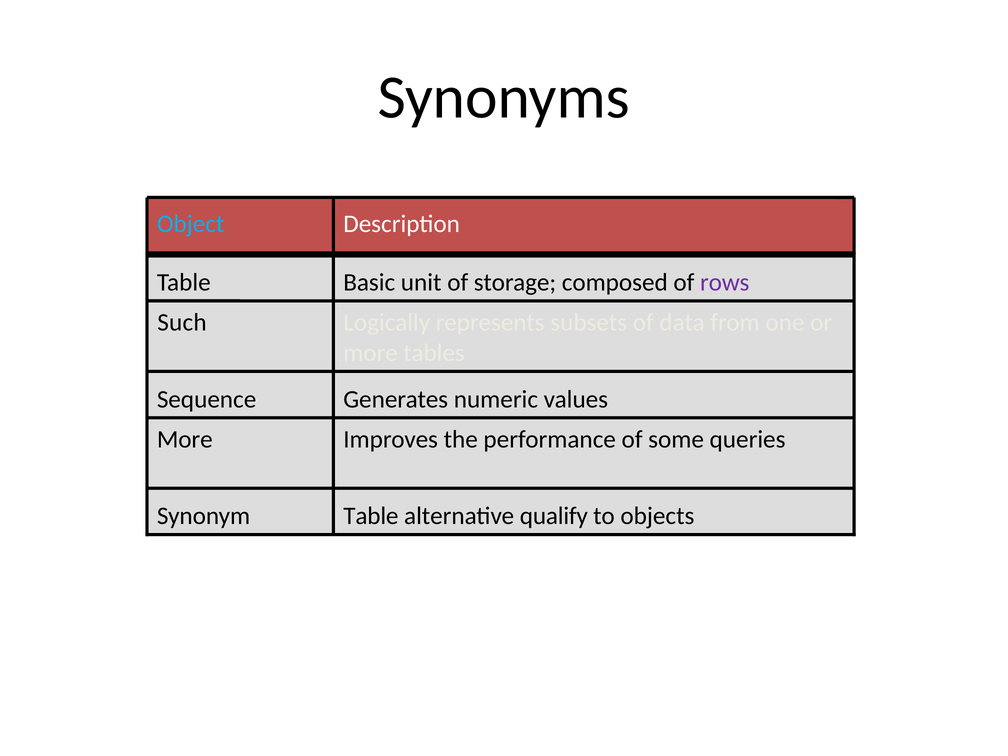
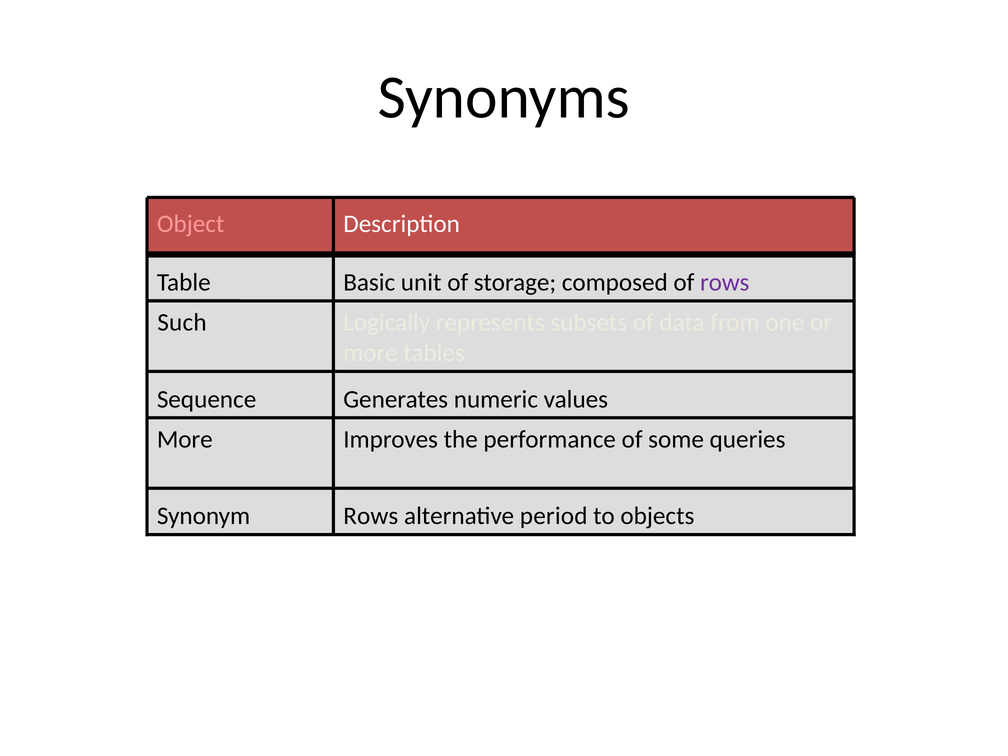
Object colour: light blue -> pink (191, 224)
Table: Table -> Rows (371, 516)
qualify: qualify -> period (554, 516)
